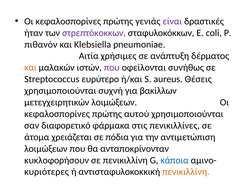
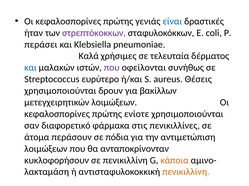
είναι colour: purple -> blue (172, 21)
πιθανόν: πιθανόν -> περάσει (41, 45)
Αιτία: Αιτία -> Καλά (89, 56)
ανάπτυξη: ανάπτυξη -> τελευταία (170, 56)
και colour: orange -> blue (30, 68)
συχνή: συχνή -> δρουν (111, 91)
αυτού: αυτού -> ενίοτε (137, 114)
χρειάζεται: χρειάζεται -> περάσουν (72, 138)
κάποια colour: blue -> orange (175, 161)
κυριότερες: κυριότερες -> λακταμάση (47, 172)
